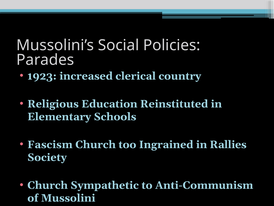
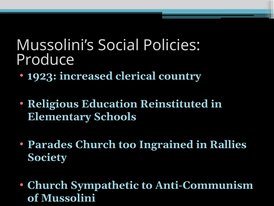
Parades: Parades -> Produce (45, 60)
Fascism: Fascism -> Parades (50, 144)
